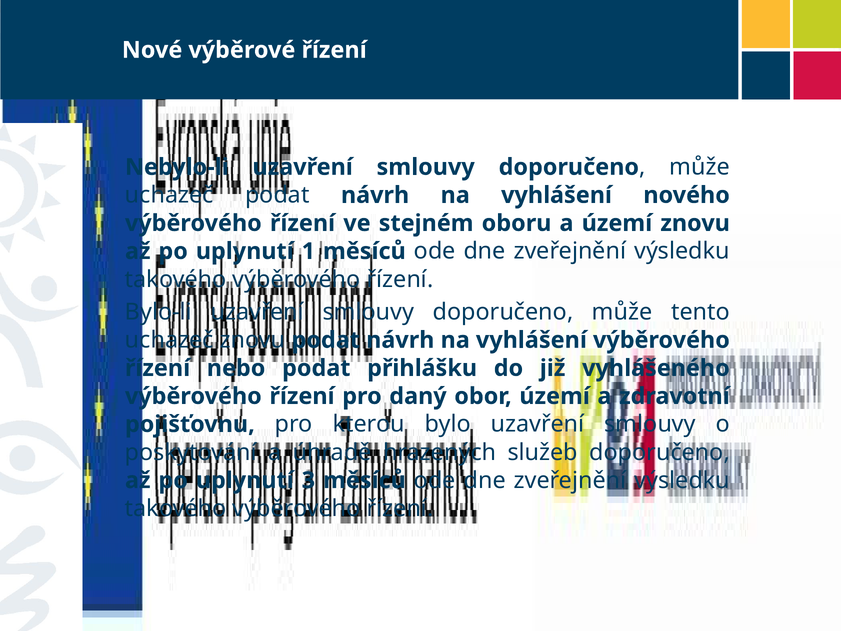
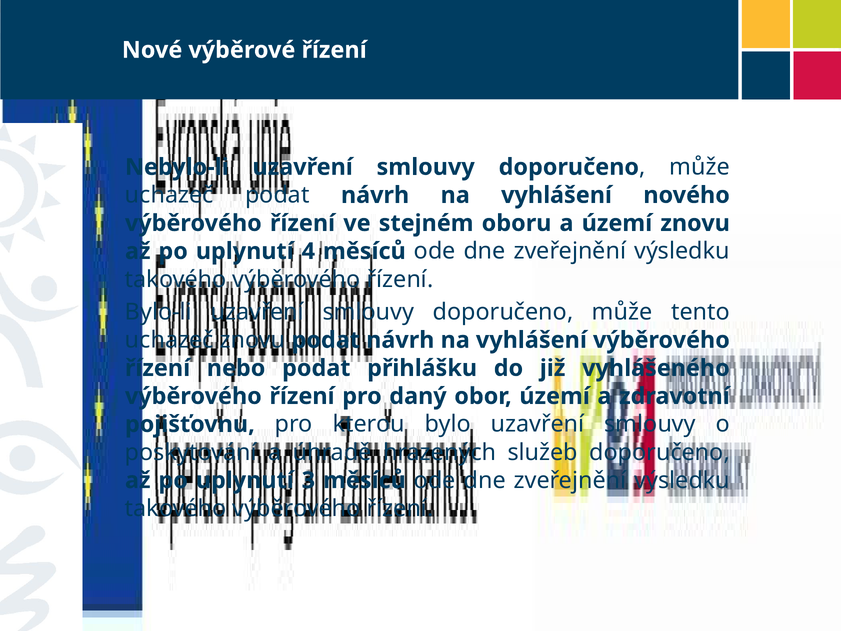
1: 1 -> 4 (308, 251)
